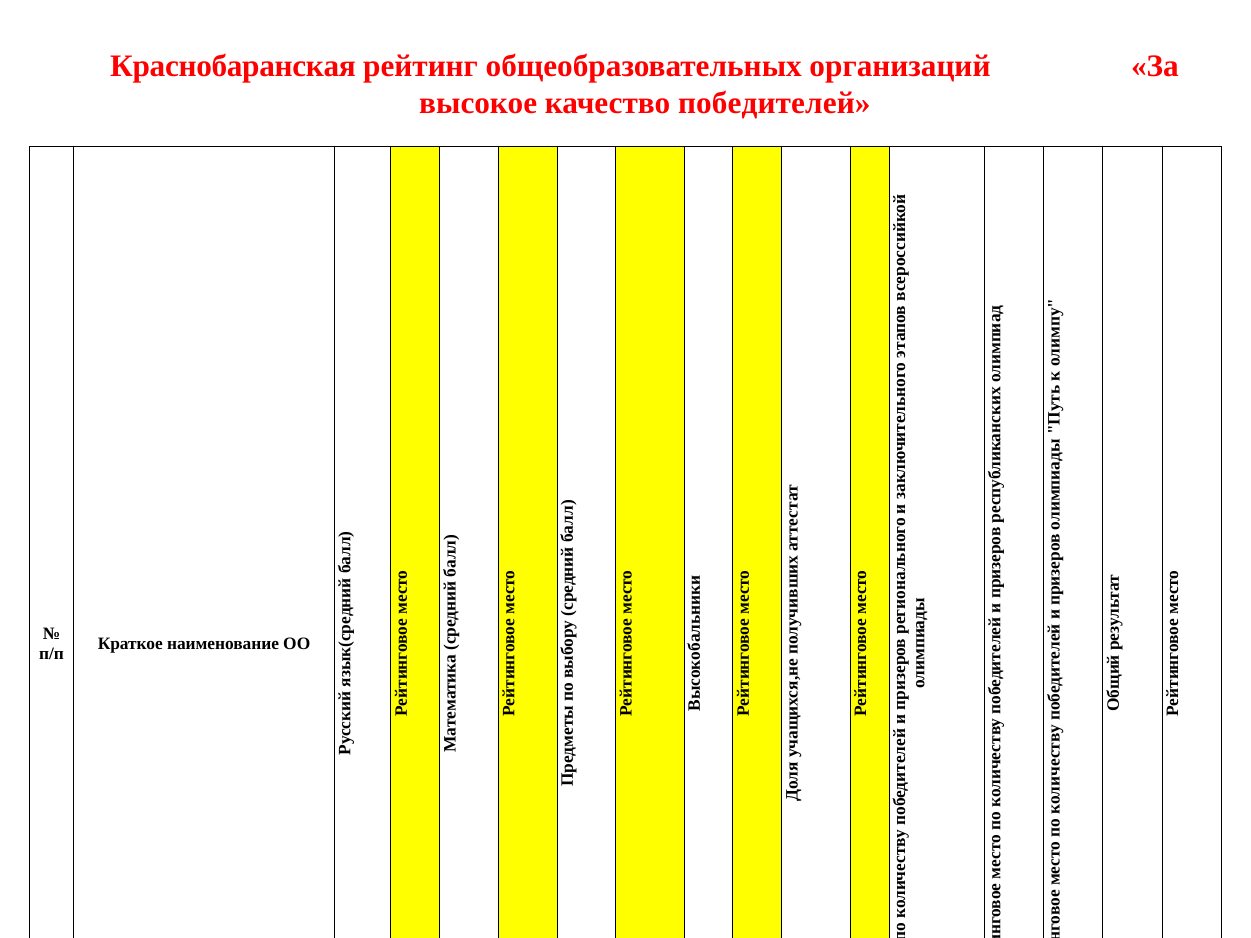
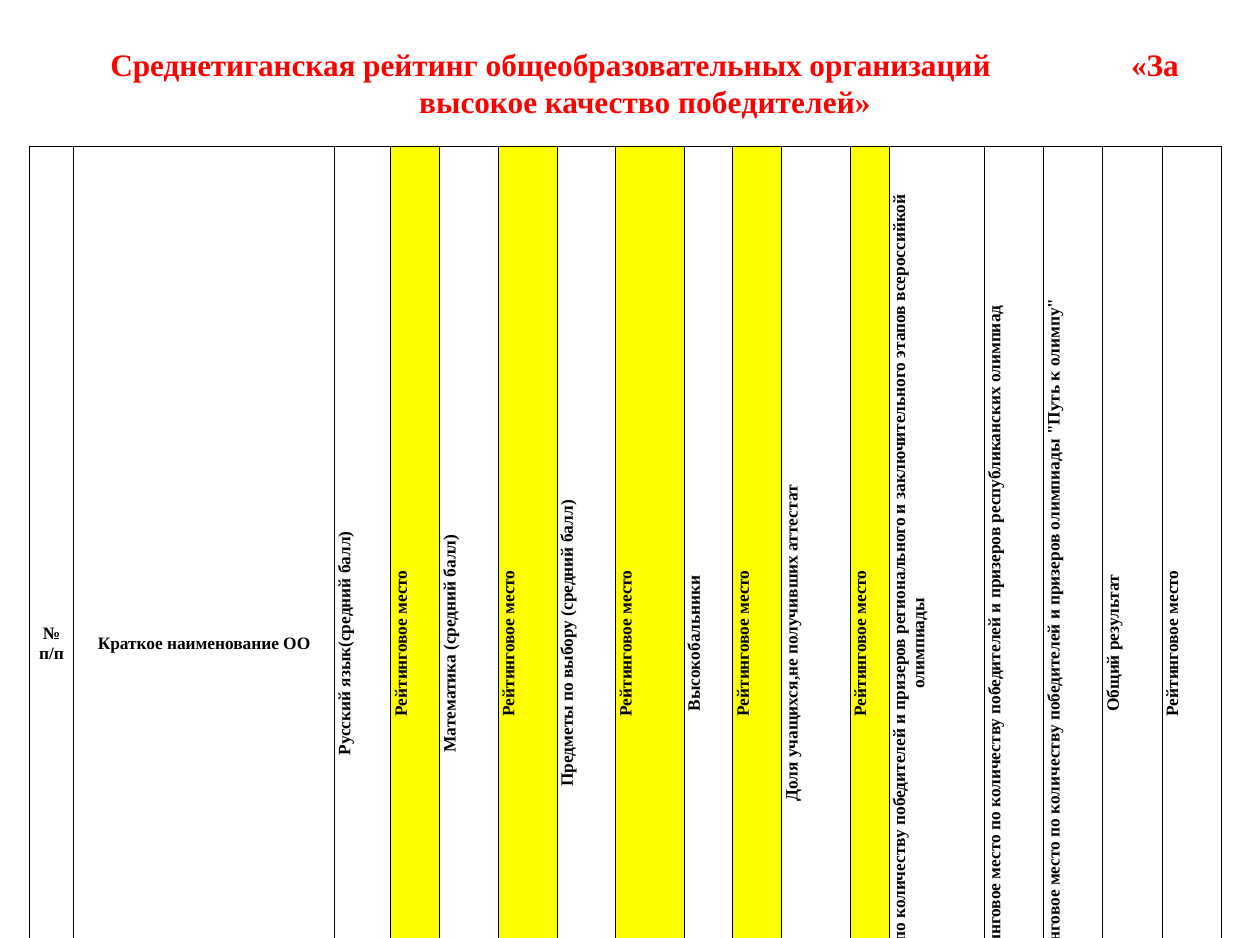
Краснобаранская: Краснобаранская -> Среднетиганская (233, 66)
